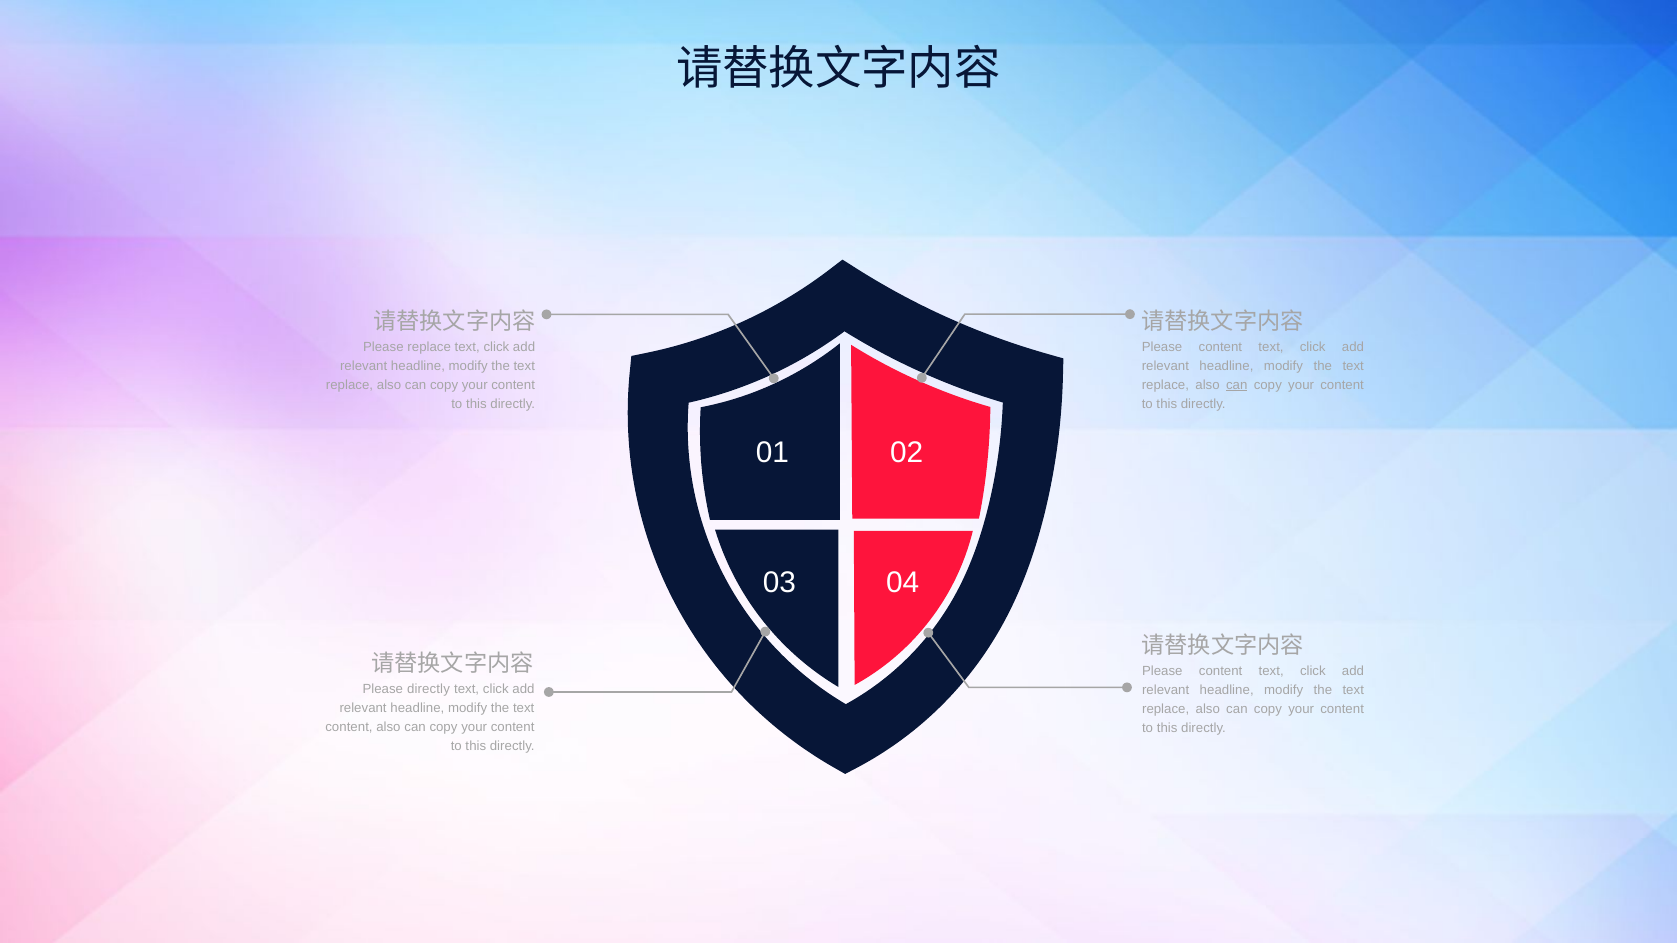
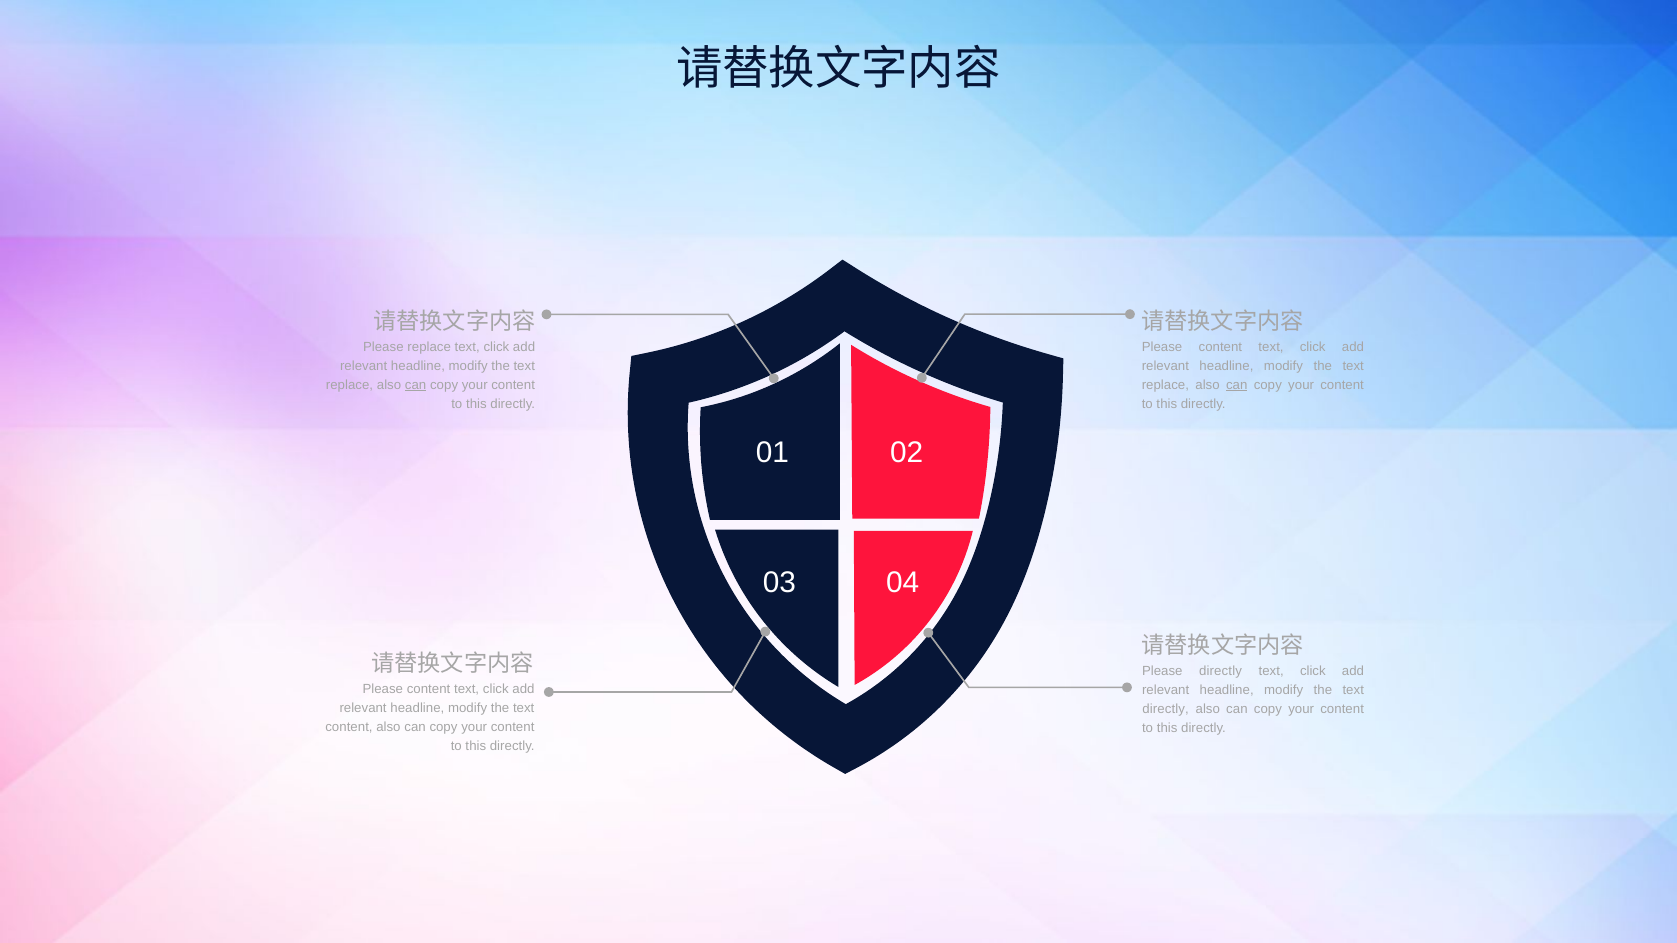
can underline: none -> present (416, 385)
content: content -> directly (1221, 671)
directly: directly -> content (429, 689)
replace: replace -> directly (1166, 709)
